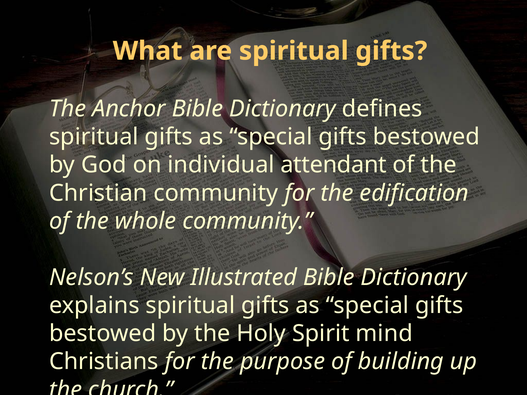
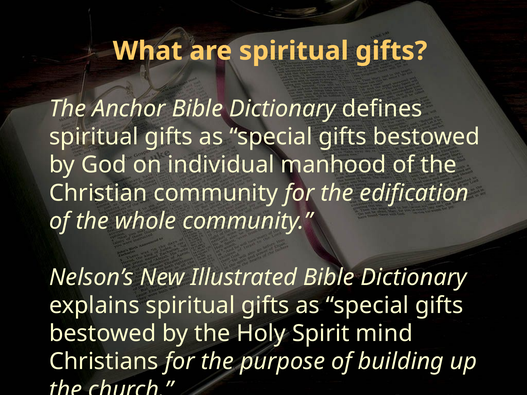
attendant: attendant -> manhood (334, 165)
